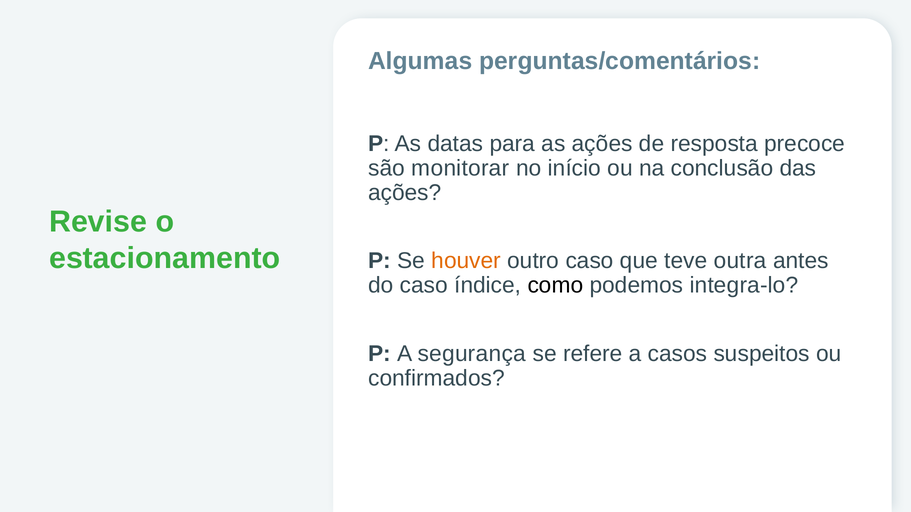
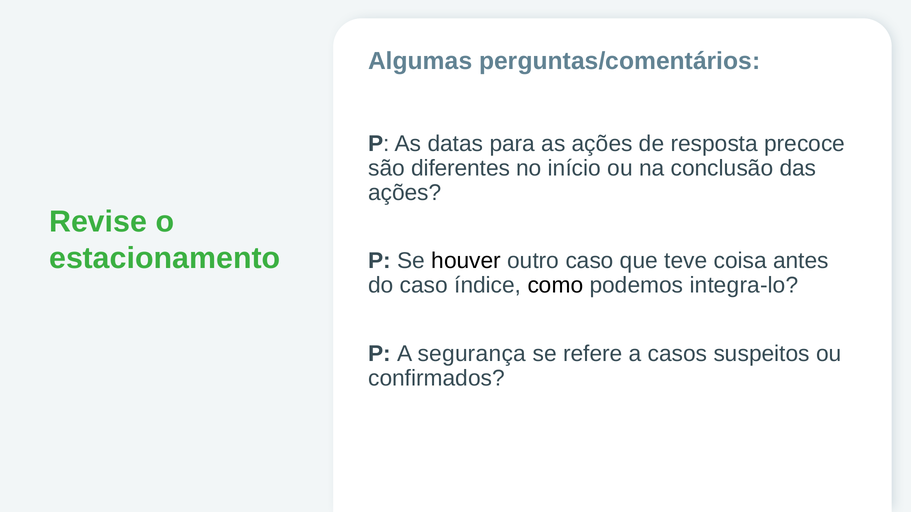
monitorar: monitorar -> diferentes (461, 168)
houver colour: orange -> black (466, 261)
outra: outra -> coisa (740, 261)
